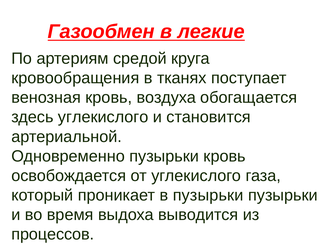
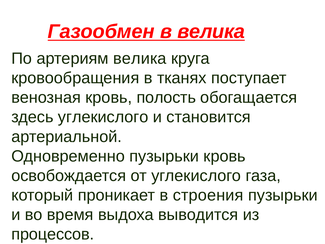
в легкие: легкие -> велика (211, 31)
артериям средой: средой -> велика (140, 59)
воздуха: воздуха -> полость (166, 98)
в пузырьки: пузырьки -> строения (208, 195)
